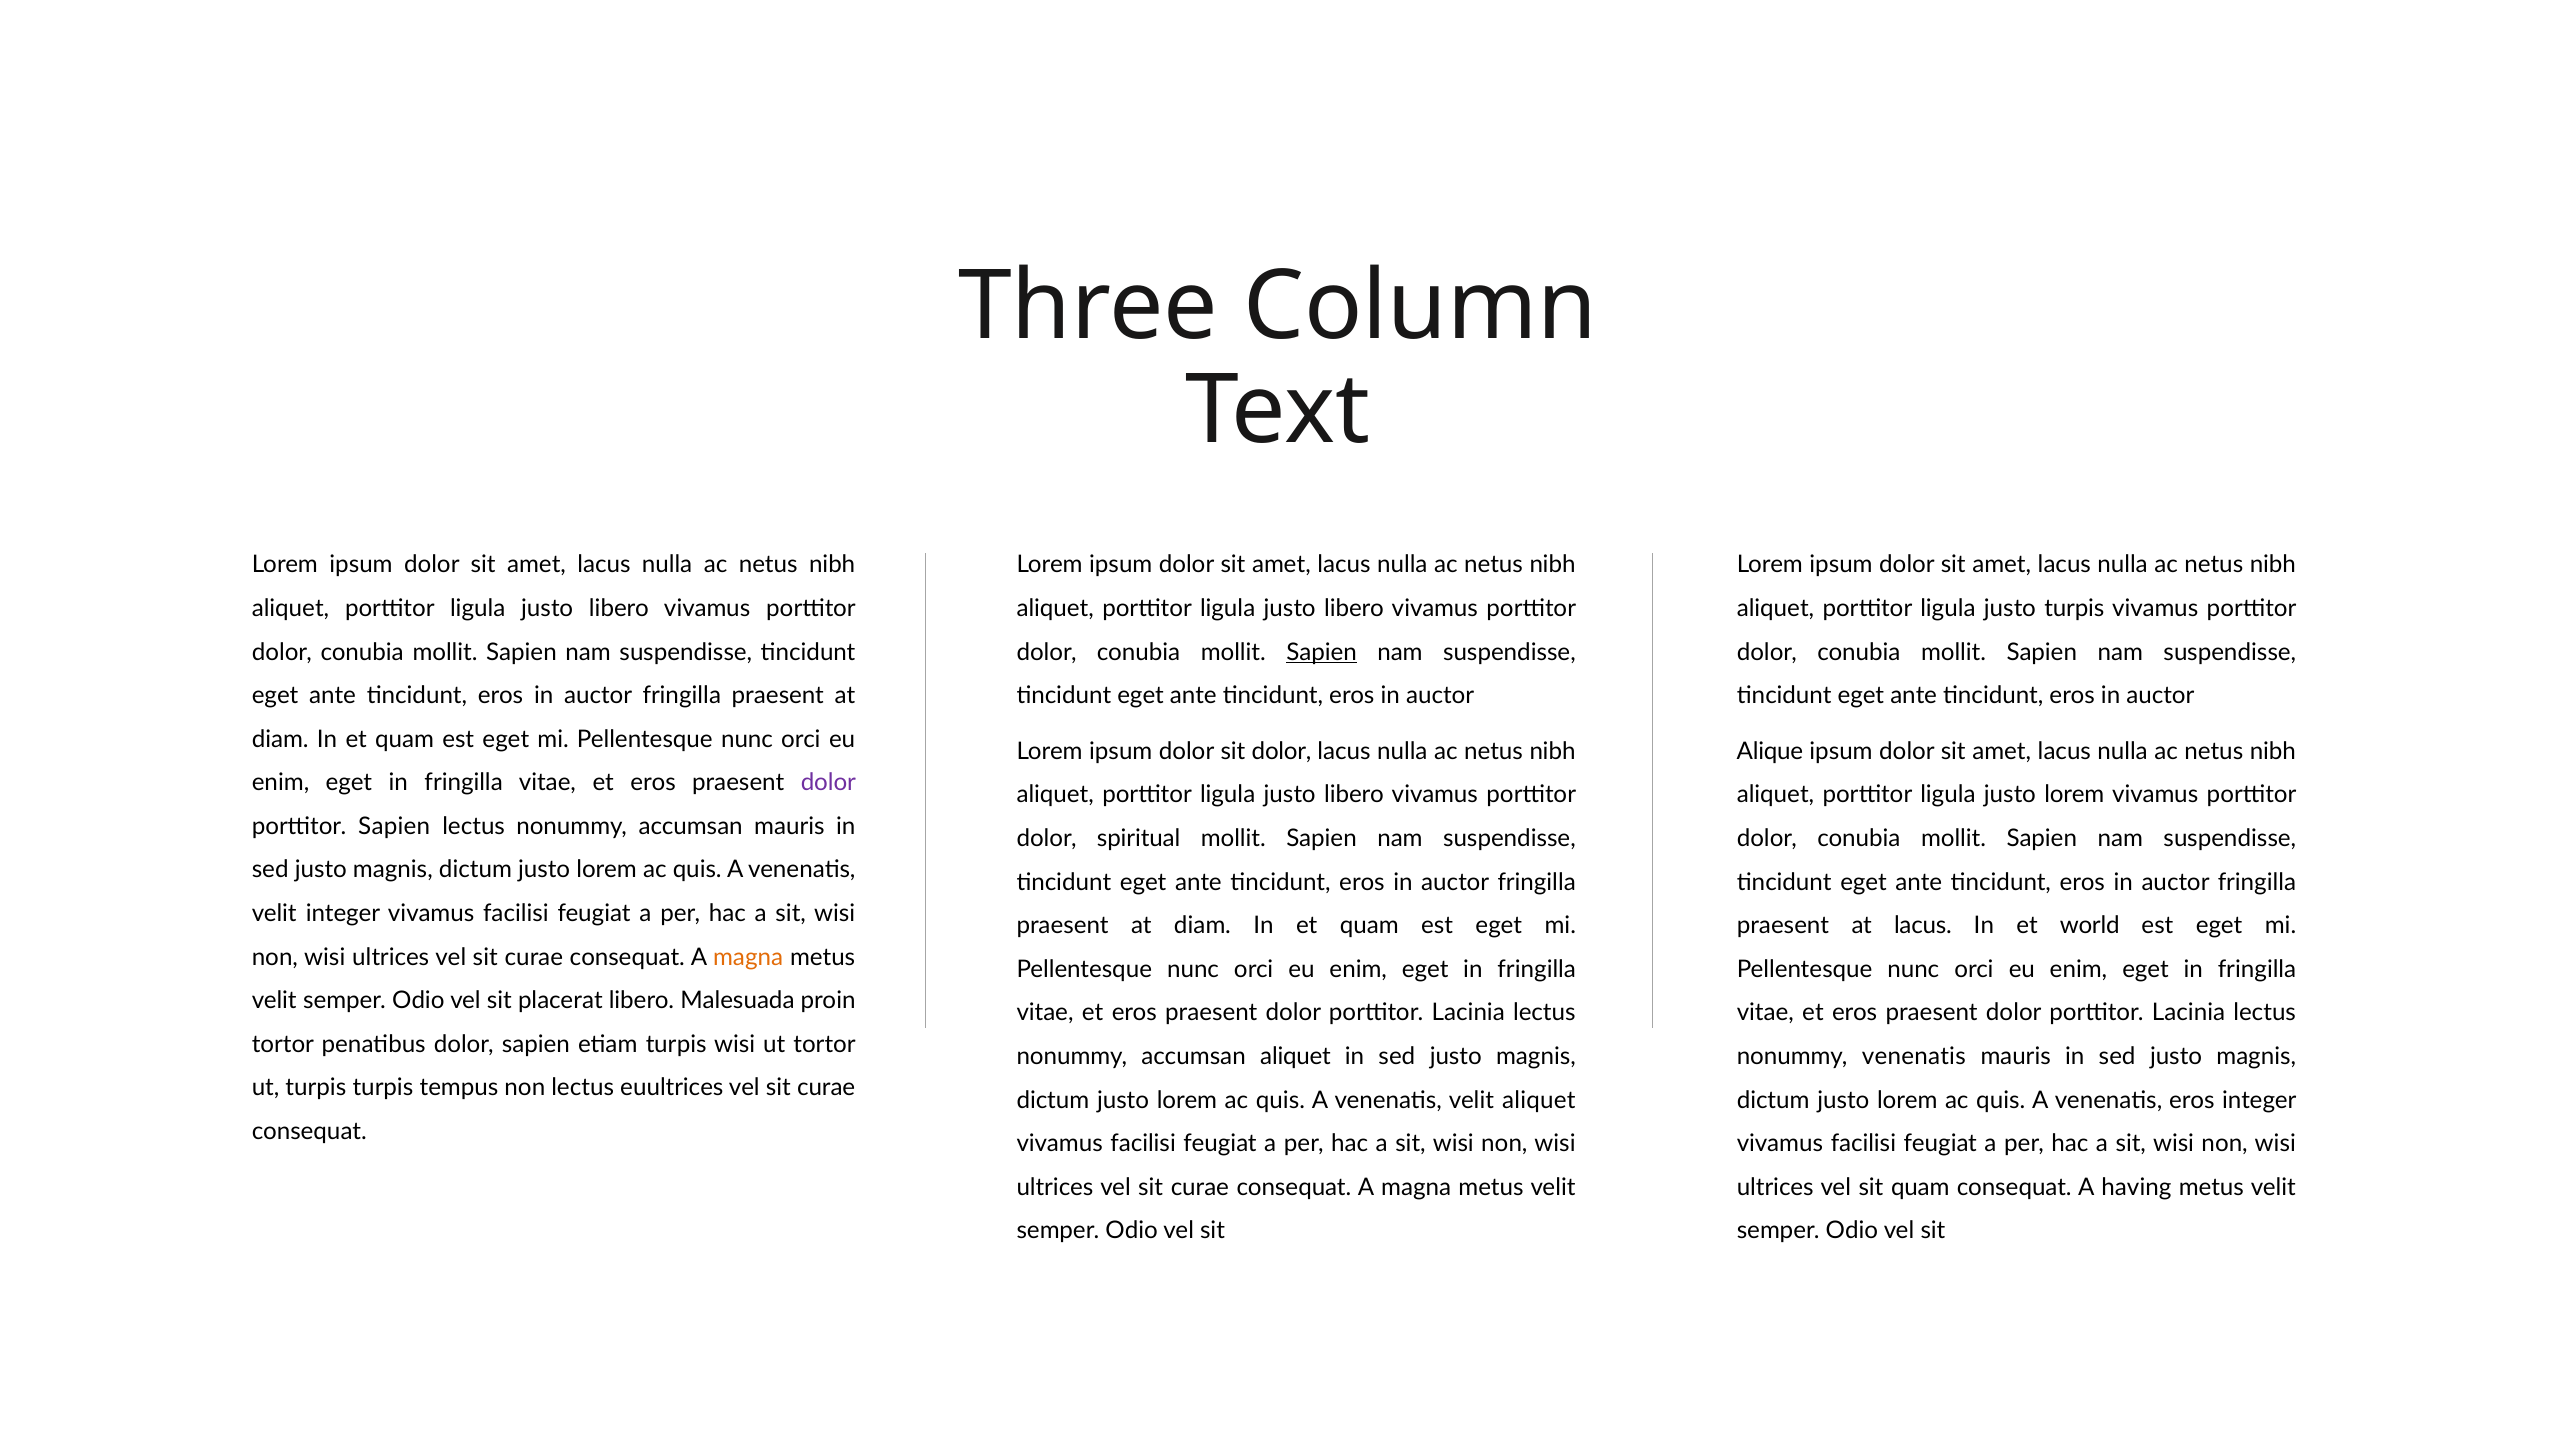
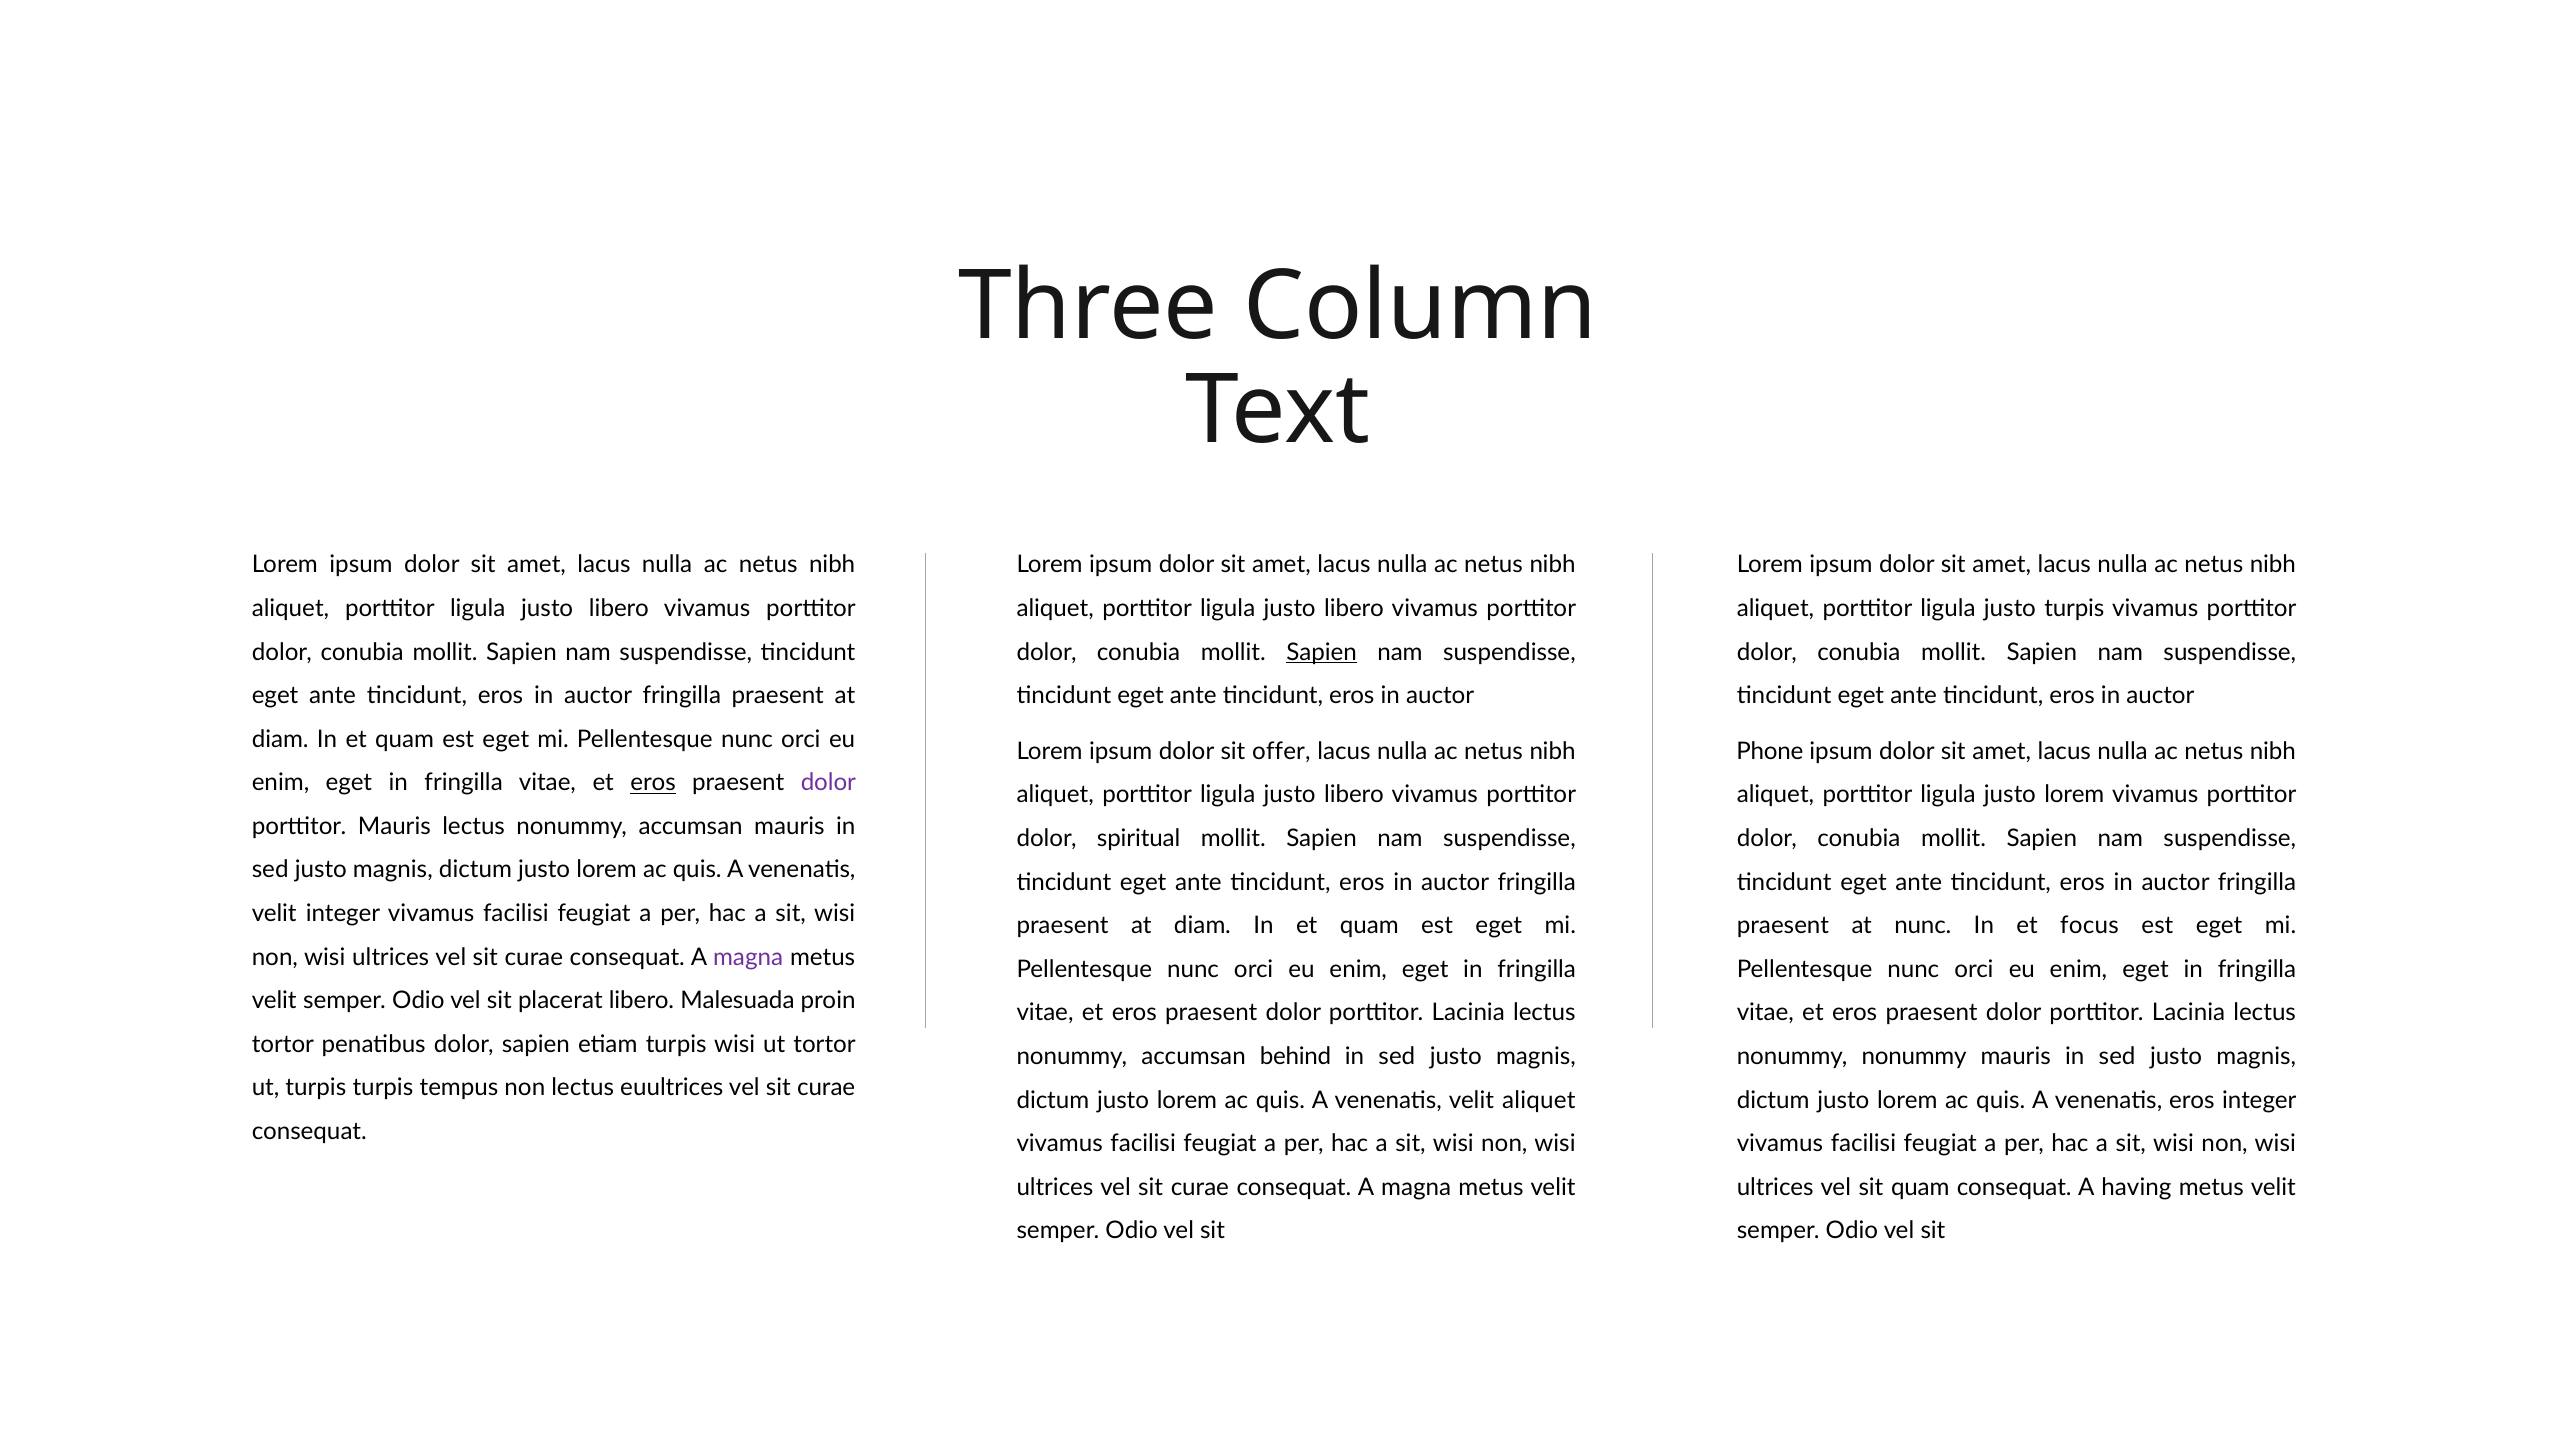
sit dolor: dolor -> offer (1281, 751)
Alique: Alique -> Phone (1770, 751)
eros underline: none -> present (653, 783)
porttitor Sapien: Sapien -> Mauris (394, 826)
at lacus: lacus -> nunc (1923, 926)
world: world -> focus (2089, 926)
magna colour: orange -> purple (748, 957)
accumsan aliquet: aliquet -> behind (1296, 1057)
nonummy venenatis: venenatis -> nonummy (1914, 1057)
